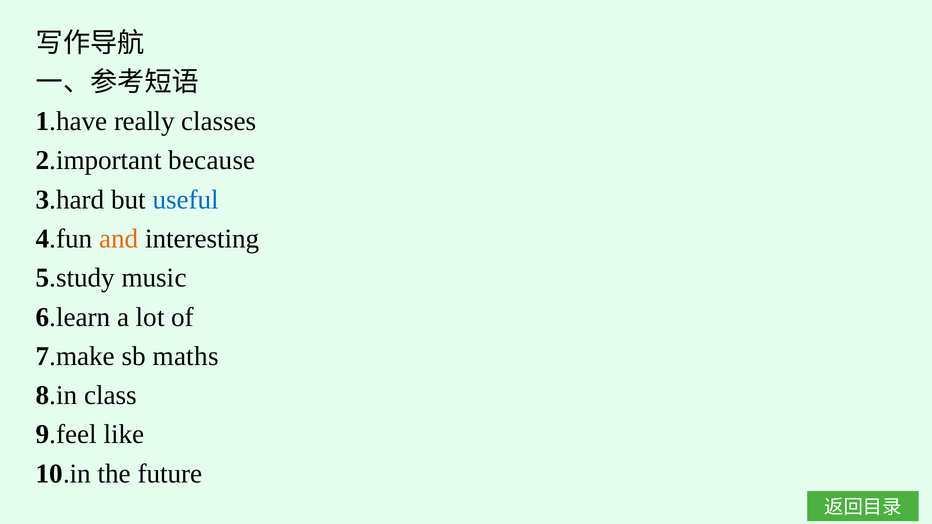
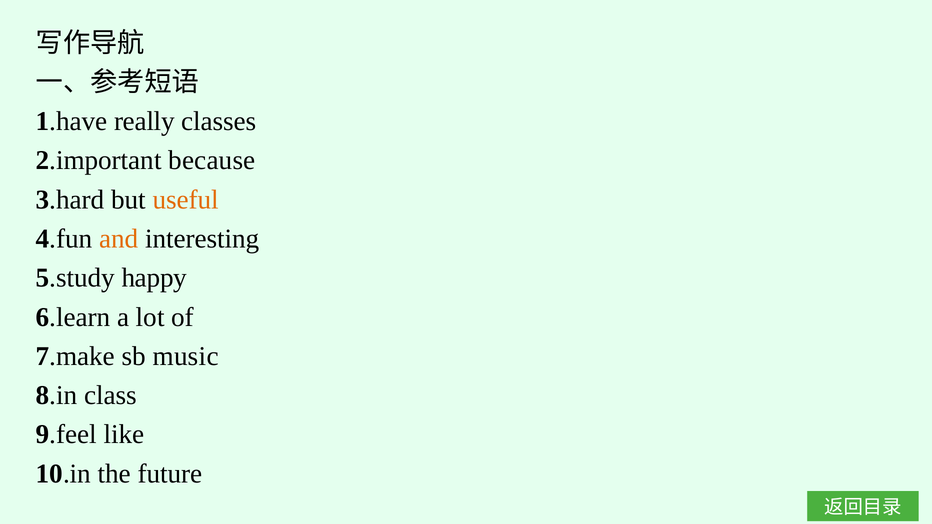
useful colour: blue -> orange (186, 200)
music: music -> happy (154, 278)
maths: maths -> music (186, 356)
